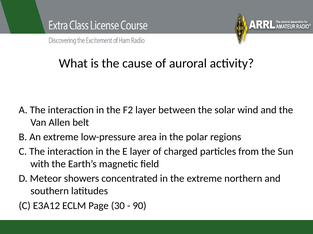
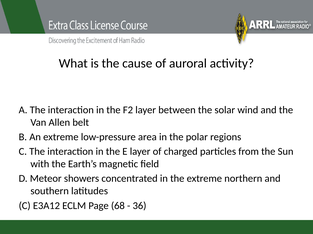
30: 30 -> 68 (118, 206)
90: 90 -> 36 (140, 206)
